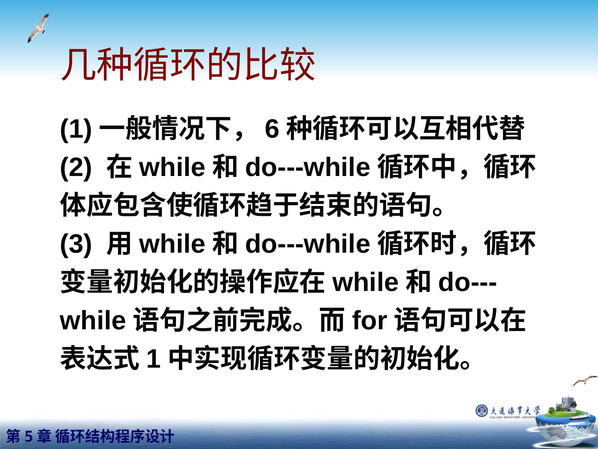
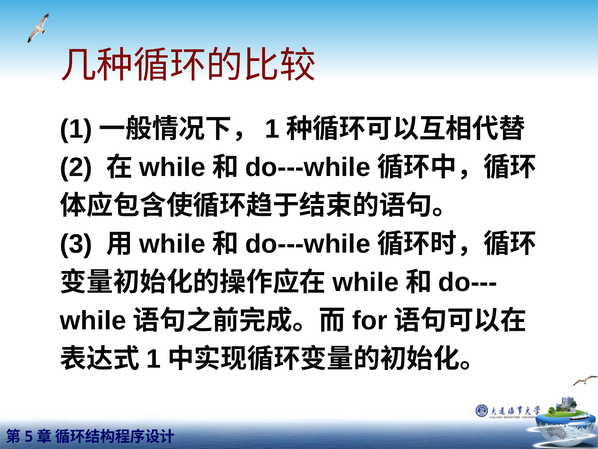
6: 6 -> 1 (272, 129)
